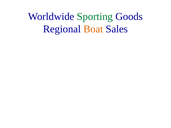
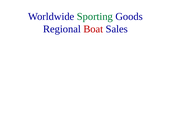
Boat colour: orange -> red (93, 29)
